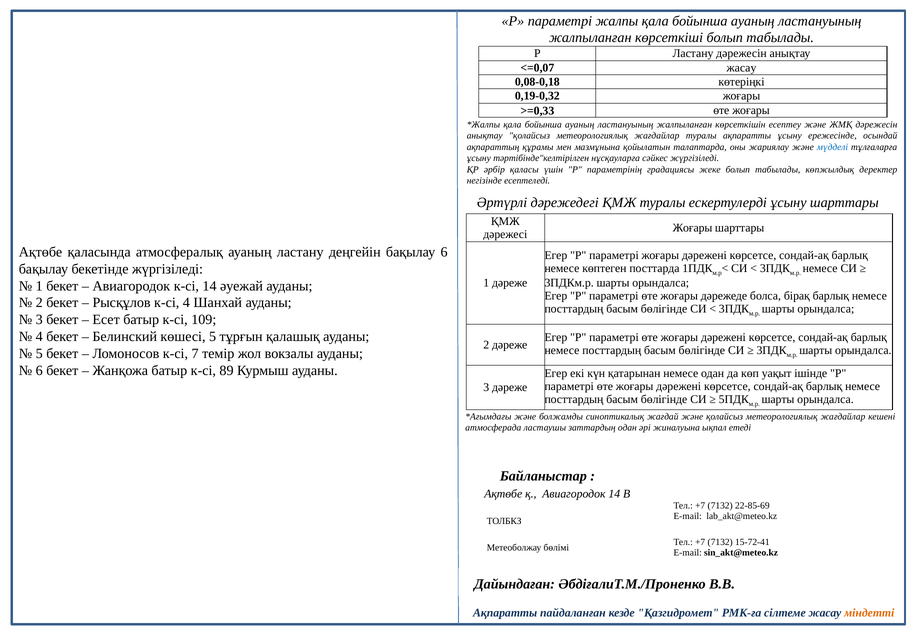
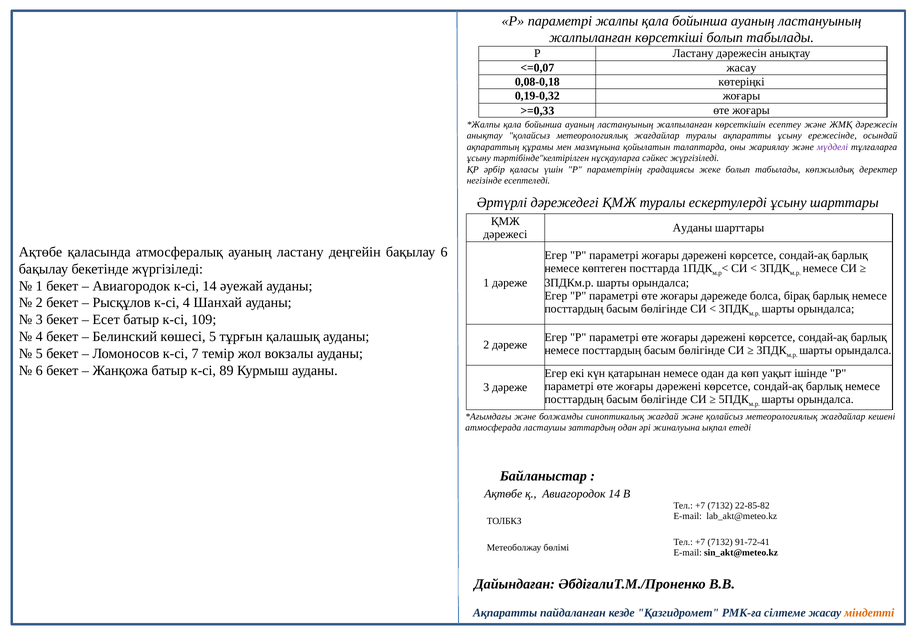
мүдделі colour: blue -> purple (833, 147)
Жоғары: Жоғары -> Ауданы (692, 228)
22-85-69: 22-85-69 -> 22-85-82 (752, 505)
15-72-41: 15-72-41 -> 91-72-41 (752, 542)
